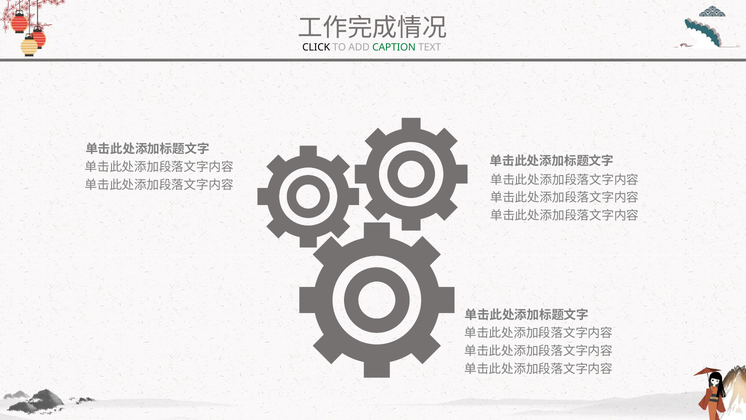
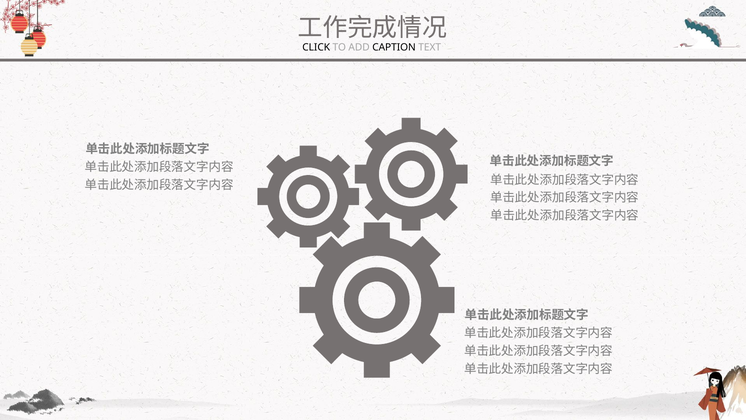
CAPTION colour: green -> black (394, 48)
